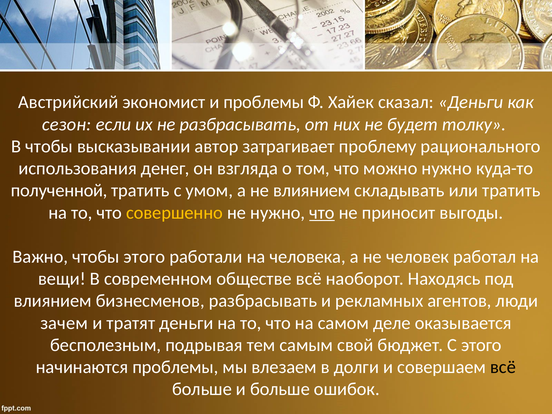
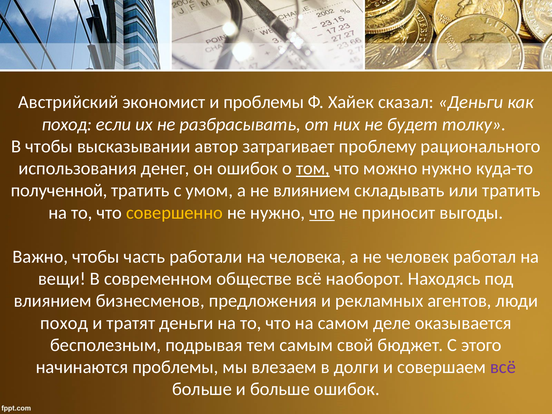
сезон: сезон -> поход (67, 124)
он взгляда: взгляда -> ошибок (248, 168)
том underline: none -> present (313, 168)
чтобы этого: этого -> часть (144, 257)
бизнесменов разбрасывать: разбрасывать -> предложения (263, 301)
зачем: зачем -> поход (64, 323)
всё colour: black -> purple (503, 367)
